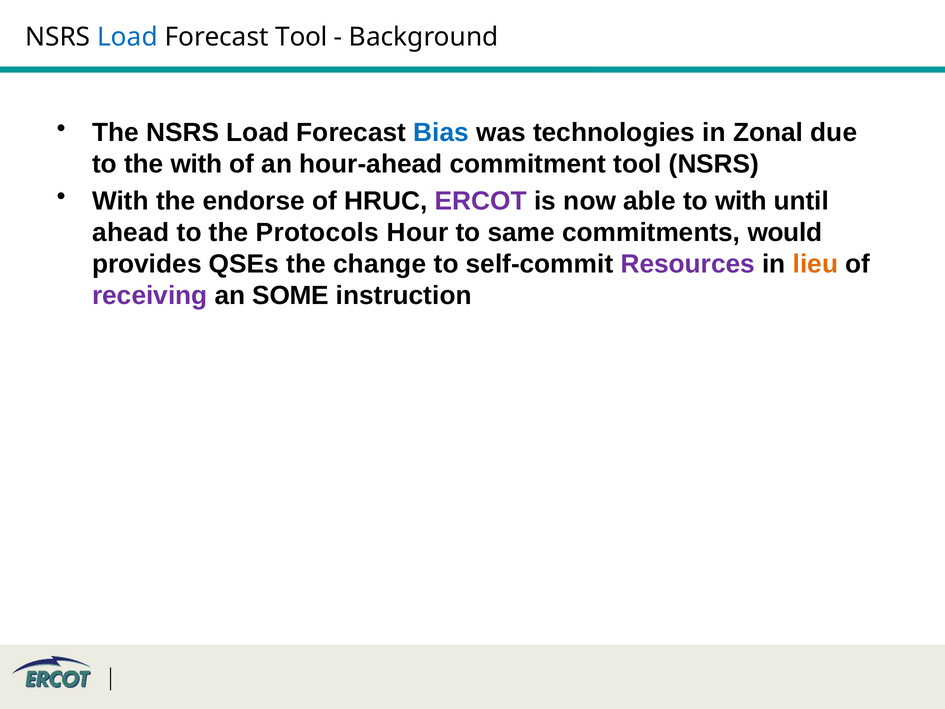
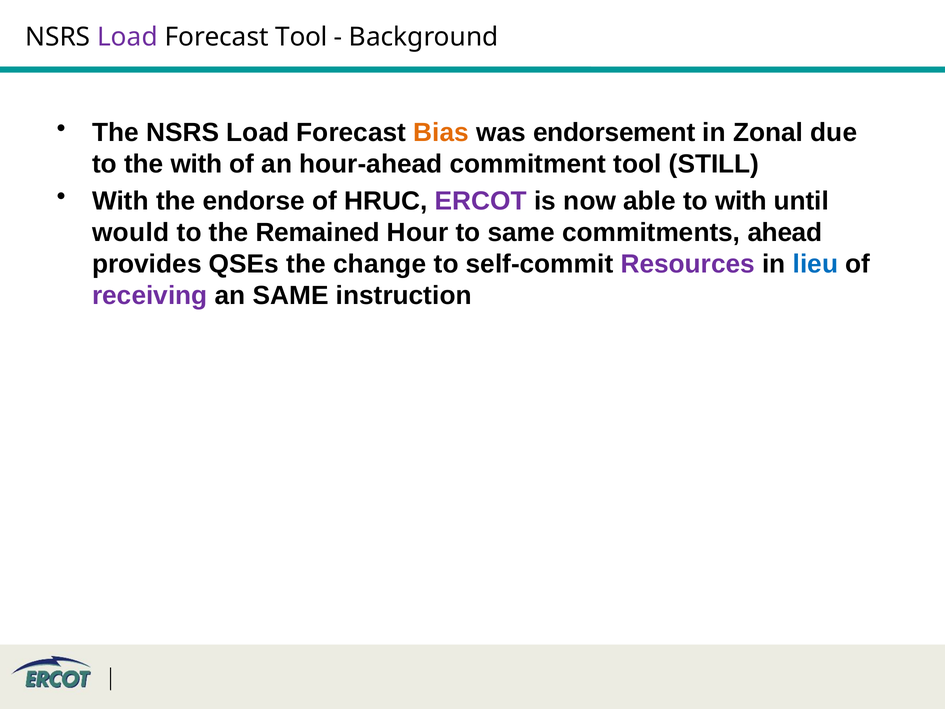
Load colour: blue -> purple (127, 37)
Bias colour: blue -> orange (441, 133)
technologies: technologies -> endorsement (614, 133)
tool NSRS: NSRS -> STILL (714, 164)
ahead: ahead -> would (131, 232)
Protocols: Protocols -> Remained (318, 232)
would: would -> ahead (785, 232)
lieu colour: orange -> blue (815, 264)
an SOME: SOME -> SAME (291, 296)
